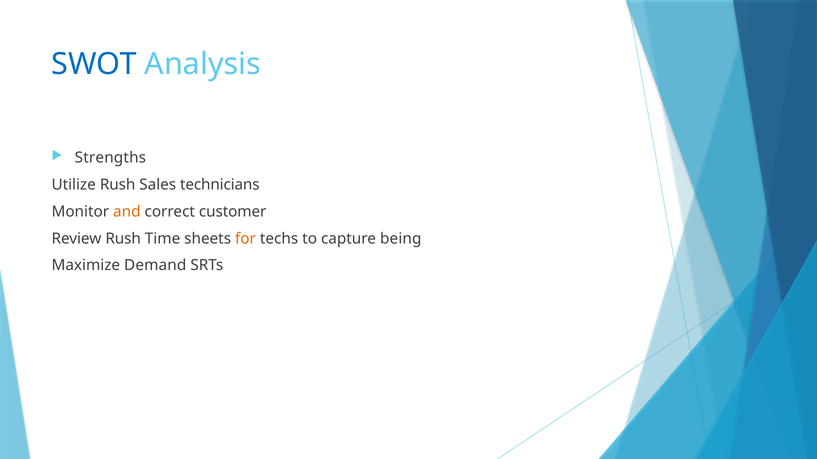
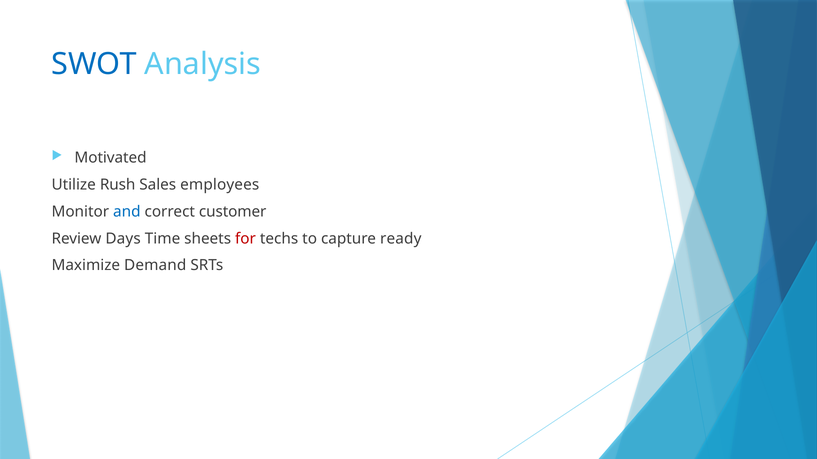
Strengths: Strengths -> Motivated (111, 158)
technicians: technicians -> employees (220, 185)
and colour: orange -> blue (127, 212)
Review Rush: Rush -> Days (123, 239)
for colour: orange -> red (246, 239)
being: being -> ready (401, 239)
